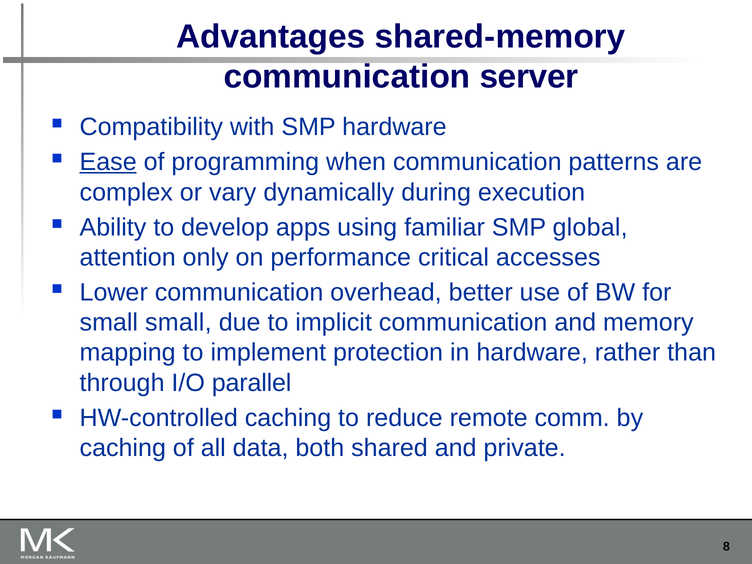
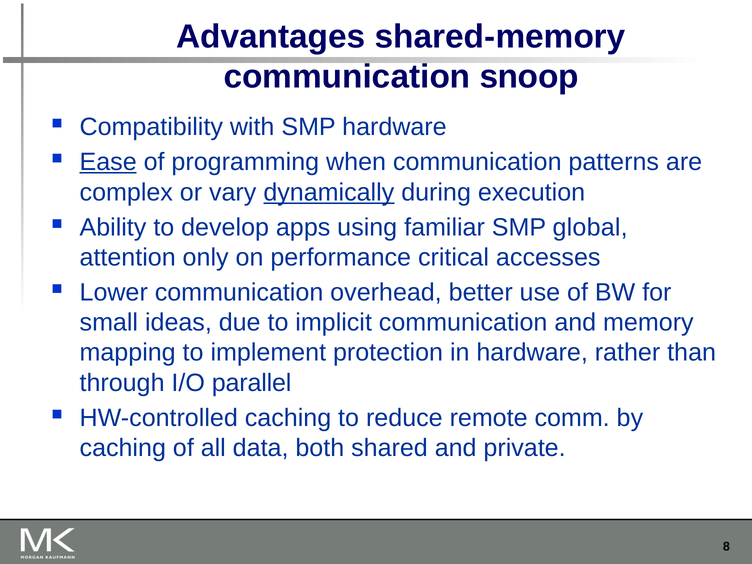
server: server -> snoop (529, 77)
dynamically underline: none -> present (329, 192)
small small: small -> ideas (178, 323)
